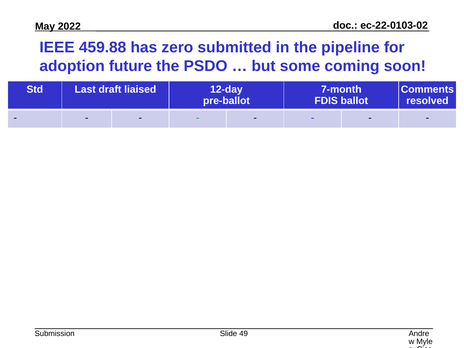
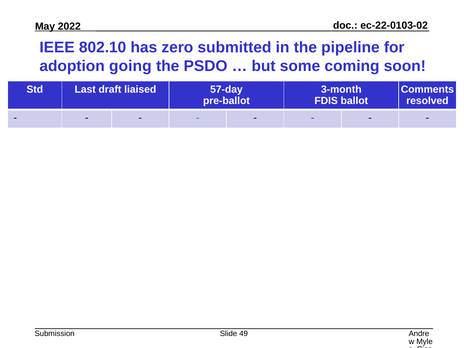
459.88: 459.88 -> 802.10 (103, 48)
future: future -> going (130, 66)
12-day: 12-day -> 57-day (226, 89)
7-month: 7-month -> 3-month (341, 89)
